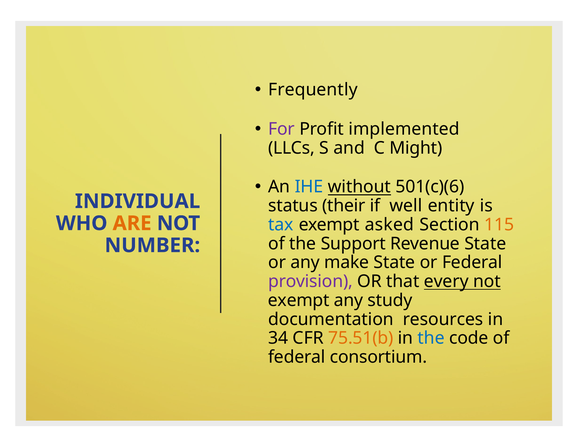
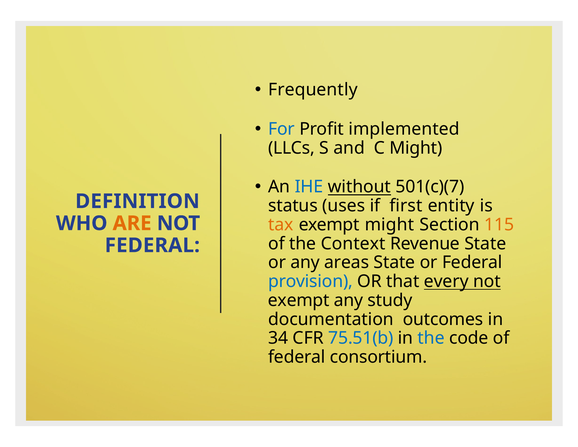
For colour: purple -> blue (281, 129)
501(c)(6: 501(c)(6 -> 501(c)(7 (430, 187)
INDIVIDUAL: INDIVIDUAL -> DEFINITION (137, 201)
their: their -> uses (344, 206)
well: well -> first (406, 206)
tax colour: blue -> orange (281, 224)
exempt asked: asked -> might (389, 224)
Support: Support -> Context (353, 243)
NUMBER: NUMBER -> FEDERAL (152, 245)
make: make -> areas (347, 262)
provision colour: purple -> blue (310, 281)
resources: resources -> outcomes (443, 319)
75.51(b colour: orange -> blue (361, 338)
